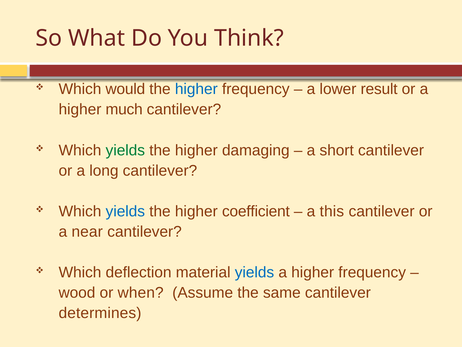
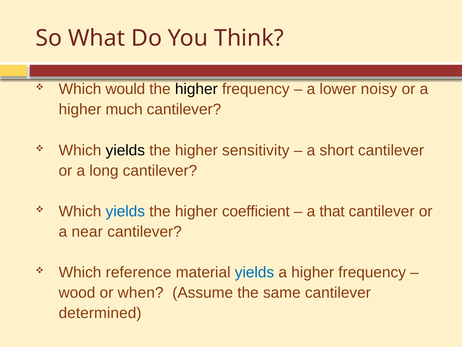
higher colour: blue -> black (196, 89)
result: result -> noisy (379, 89)
yields colour: green -> black (125, 150)
damaging: damaging -> sensitivity (256, 150)
this: this -> that (332, 211)
deflection: deflection -> reference (139, 272)
determines: determines -> determined (100, 313)
